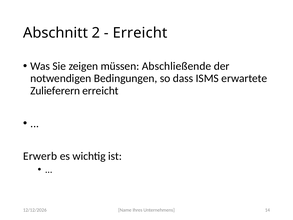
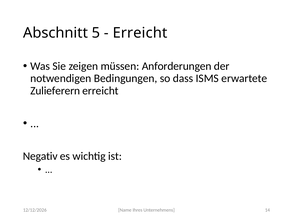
2: 2 -> 5 (96, 33)
Abschließende: Abschließende -> Anforderungen (177, 66)
Erwerb: Erwerb -> Negativ (40, 156)
